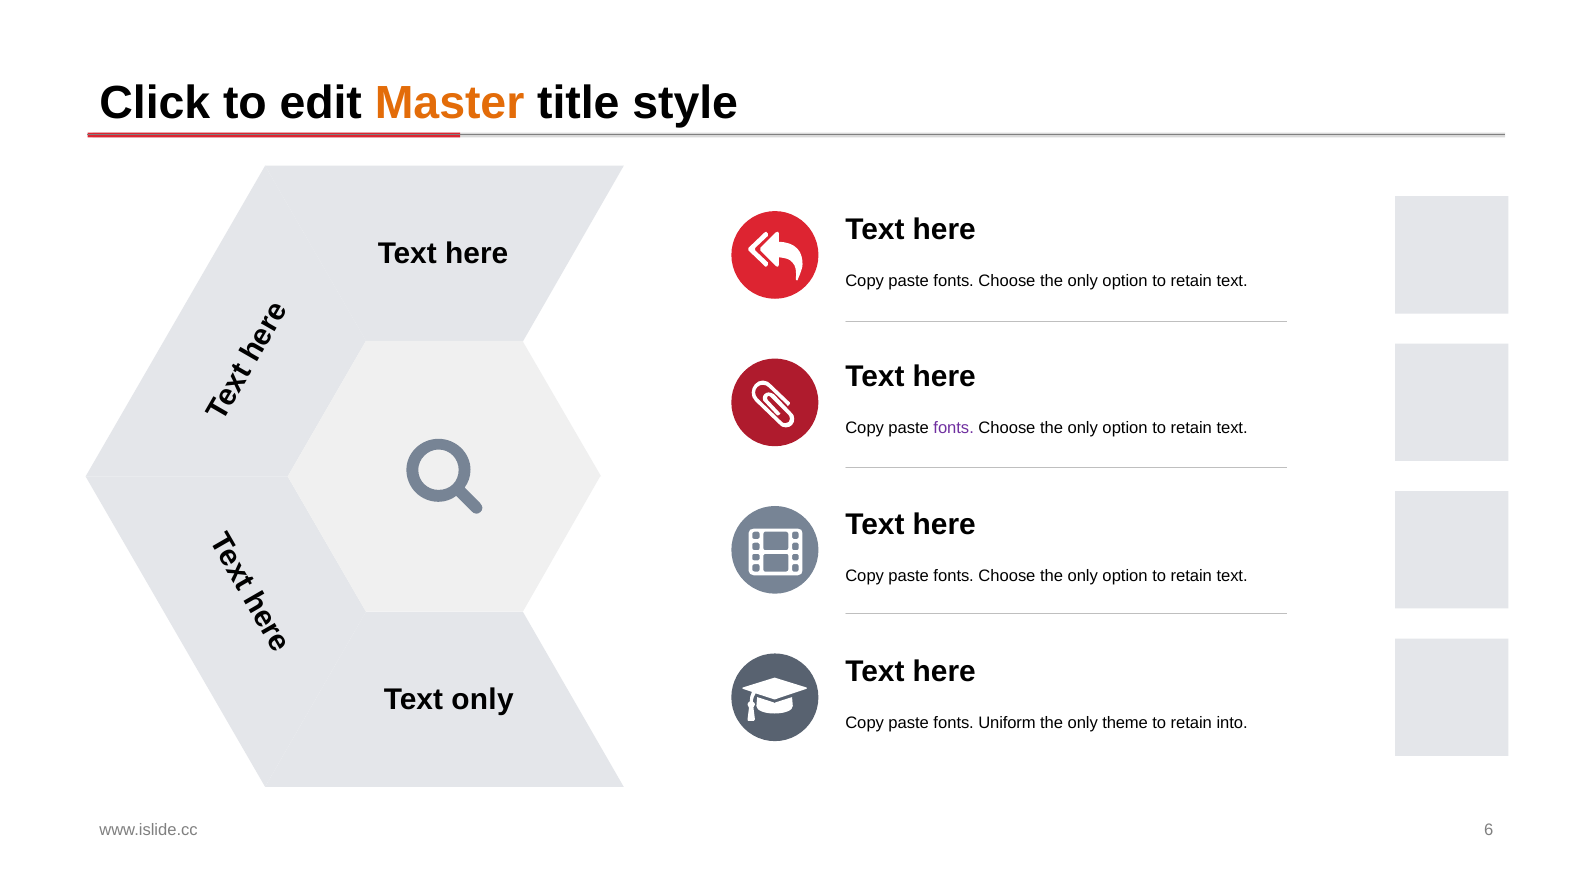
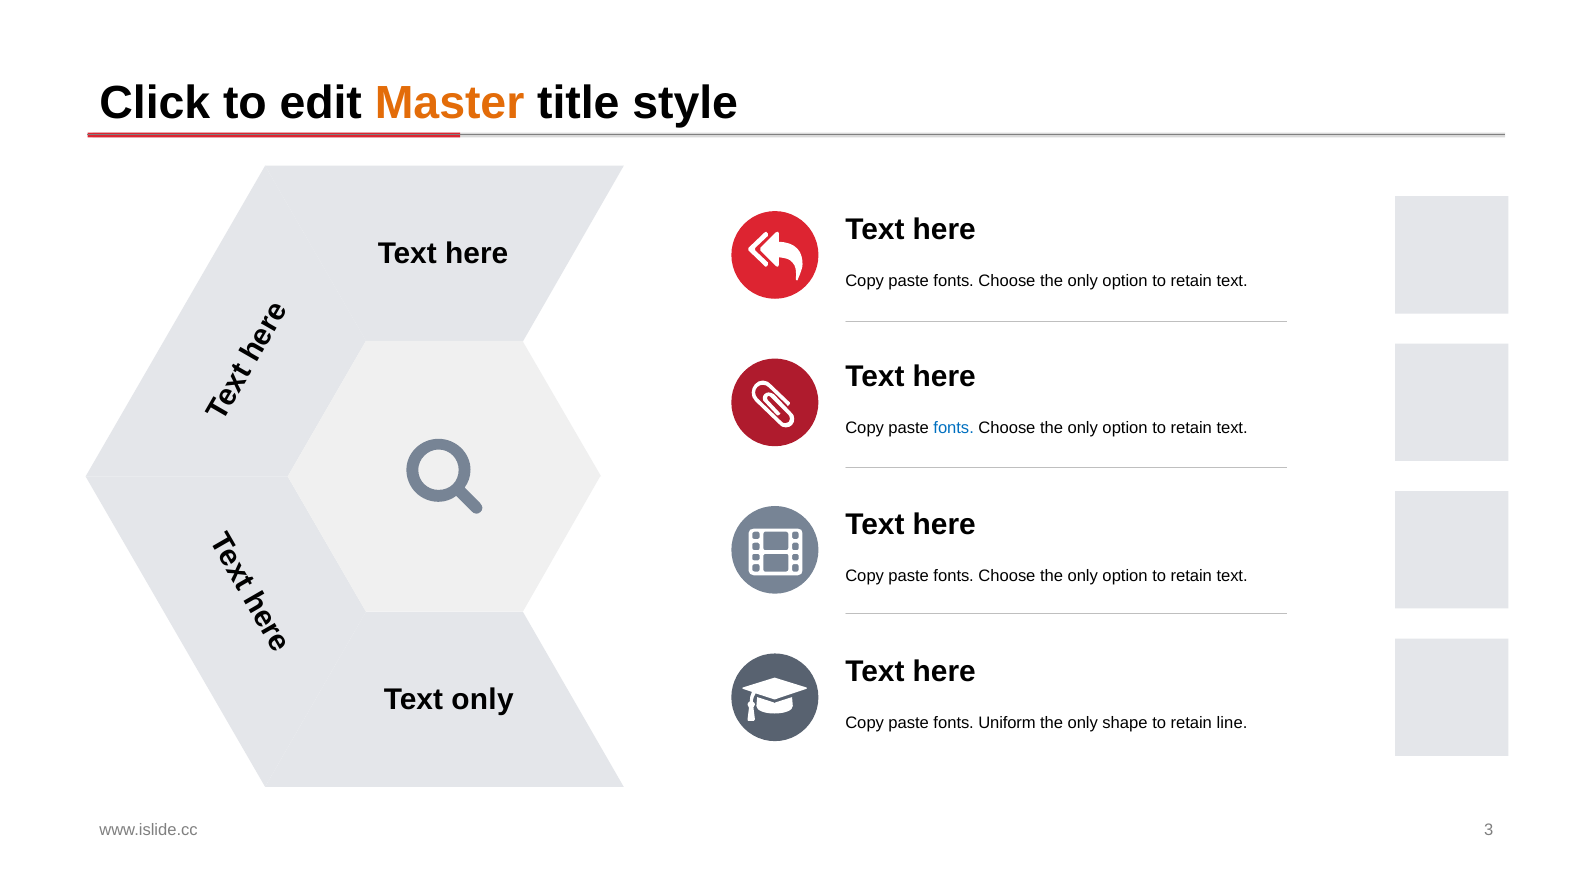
fonts colour: purple -> blue (954, 428)
theme: theme -> shape (1125, 723)
into: into -> line (1232, 723)
6: 6 -> 3 (1489, 830)
